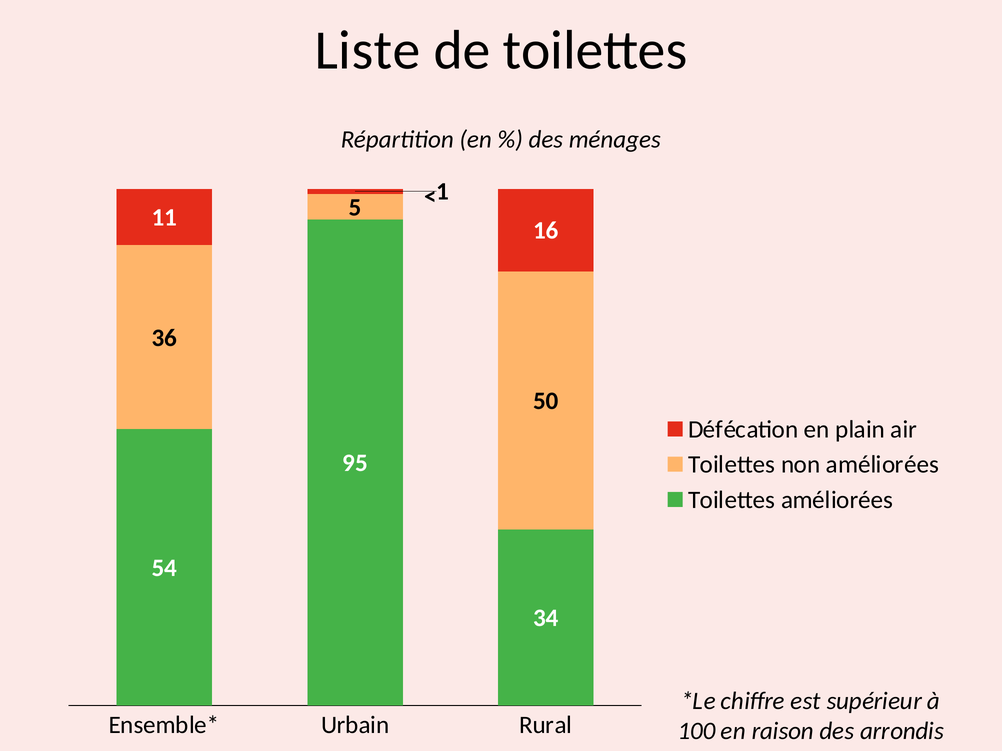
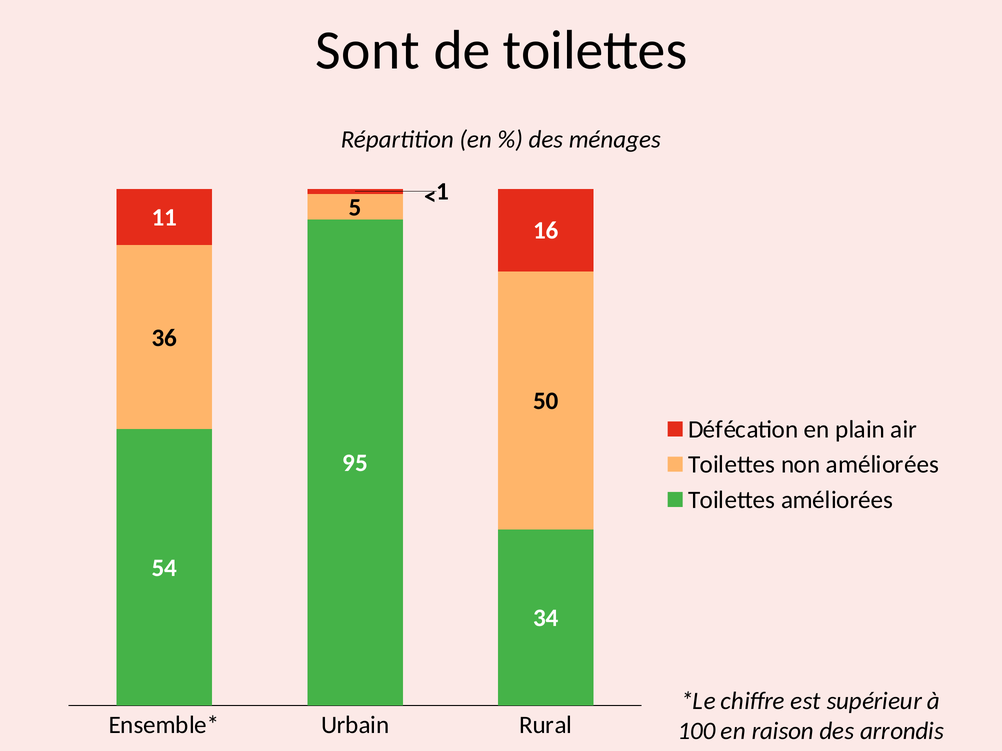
Liste: Liste -> Sont (367, 50)
